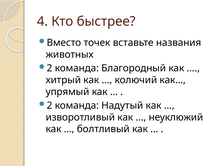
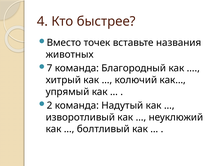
2: 2 -> 7 (50, 68)
